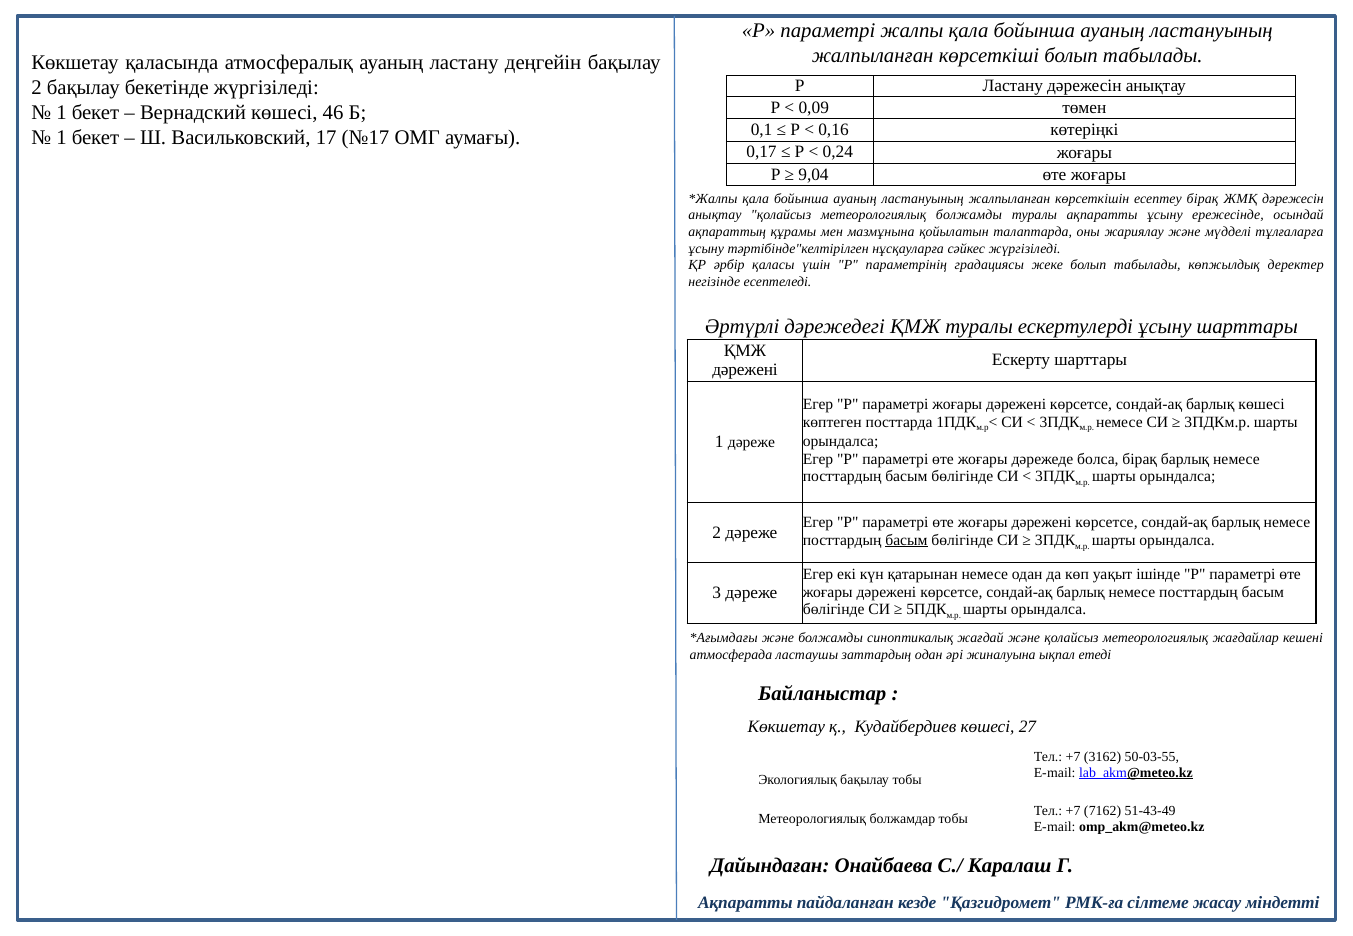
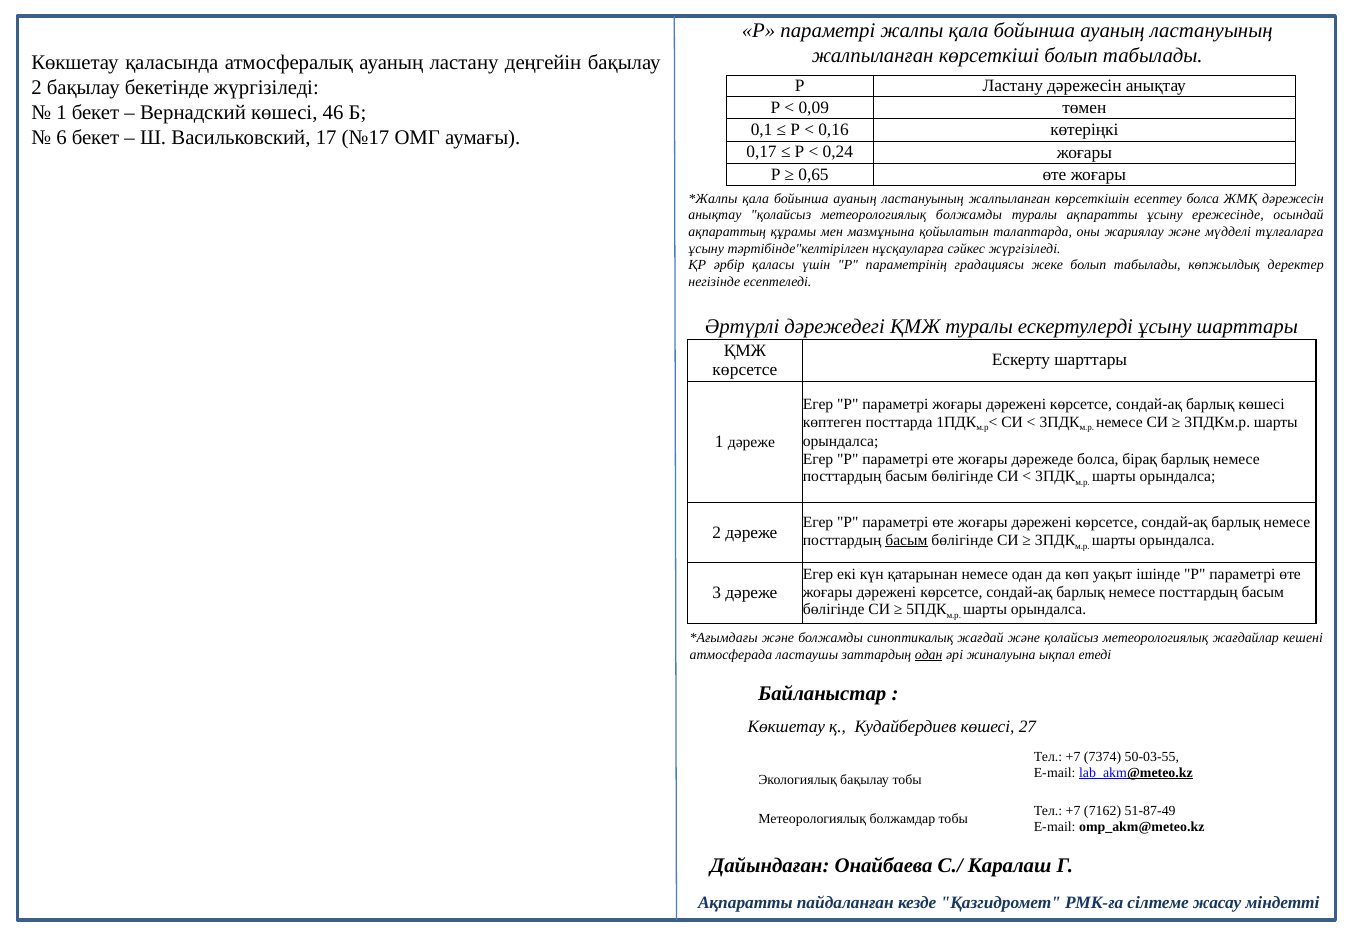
1: 1 -> 6 (61, 137)
9,04: 9,04 -> 0,65 (814, 175)
есептеу бірақ: бірақ -> болса (1203, 199)
дәрежені: дәрежені -> көрсетсе (745, 370)
одан underline: none -> present (929, 655)
3162: 3162 -> 7374 (1103, 758)
51-43-49: 51-43-49 -> 51-87-49 (1150, 812)
